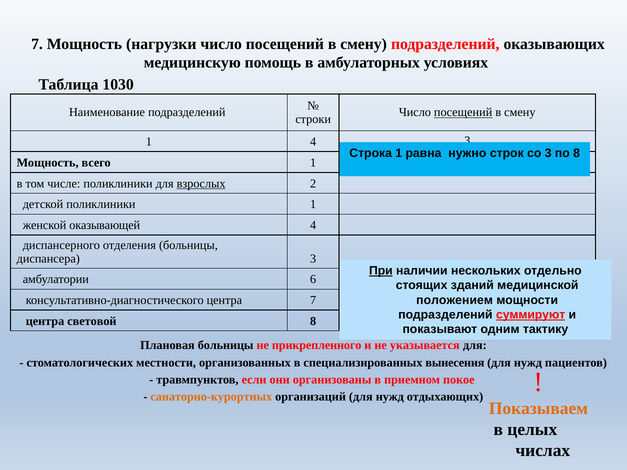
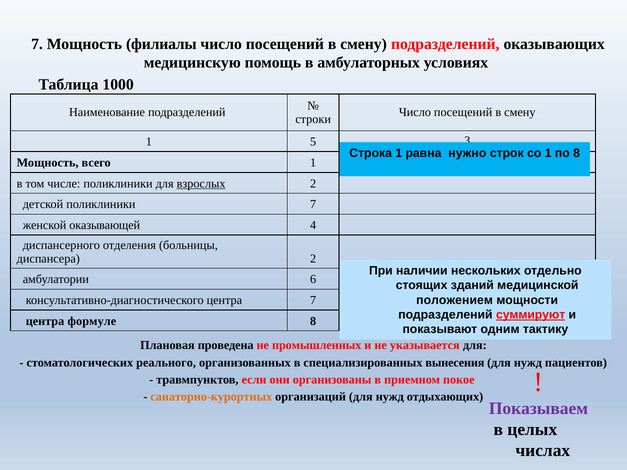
нагрузки: нагрузки -> филиалы (161, 44)
1030: 1030 -> 1000 (118, 85)
посещений underline: present -> none (463, 112)
1 4: 4 -> 5 (313, 142)
со 3: 3 -> 1 (548, 153)
поликлиники 1: 1 -> 7 (313, 204)
диспансера 3: 3 -> 2 (313, 259)
При underline: present -> none (381, 271)
световой: световой -> формуле (92, 321)
Плановая больницы: больницы -> проведена (226, 346)
прикрепленного: прикрепленного -> промышленных (317, 346)
местности: местности -> реального (166, 363)
Показываем colour: orange -> purple (539, 409)
